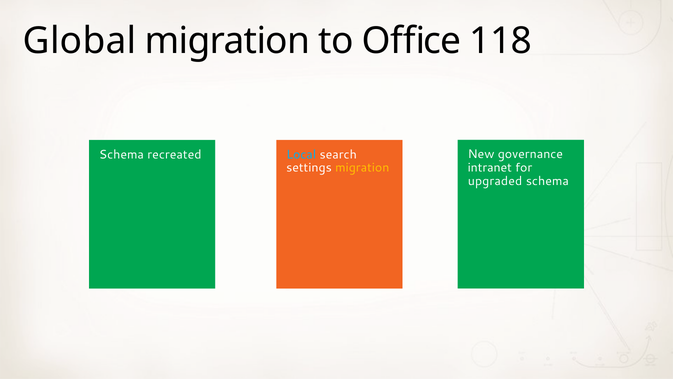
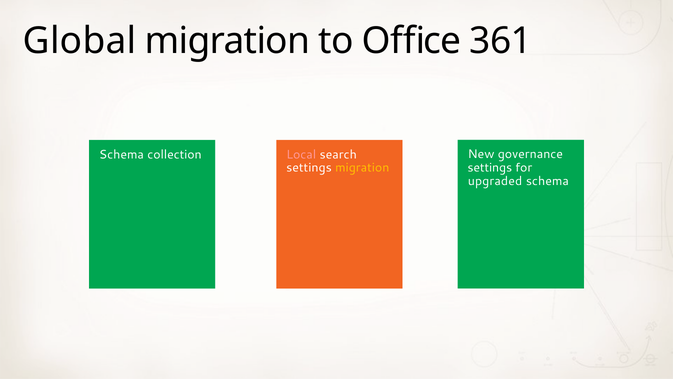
118: 118 -> 361 (501, 41)
recreated: recreated -> collection (174, 154)
Local colour: light blue -> pink (301, 154)
intranet: intranet -> settings (490, 168)
